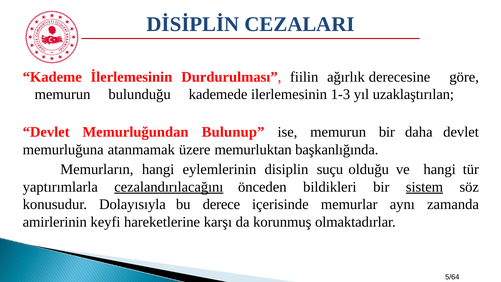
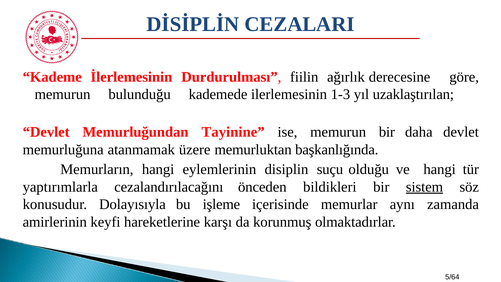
Bulunup: Bulunup -> Tayinine (233, 132)
cezalandırılacağını underline: present -> none (169, 187)
derece: derece -> işleme (221, 204)
